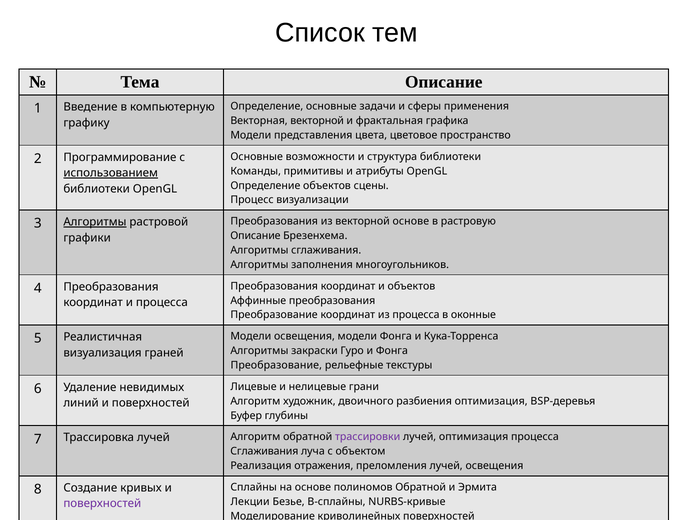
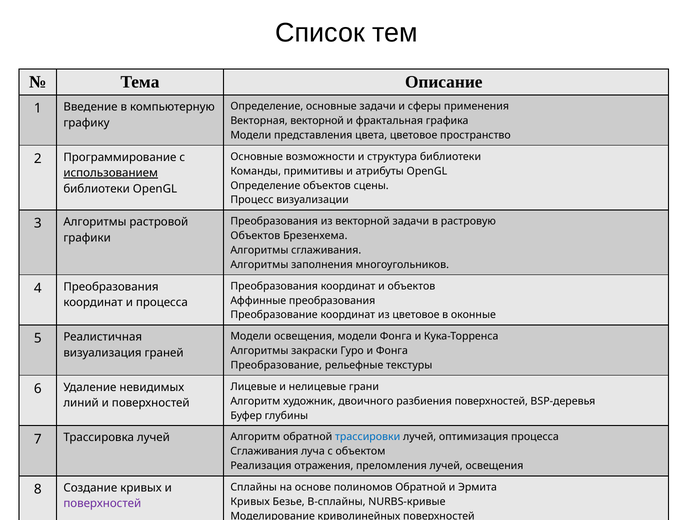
векторной основе: основе -> задачи (411, 221)
Алгоритмы underline: present -> none (95, 222)
Описание: Описание -> Объектов (255, 236)
из процесса: процесса -> цветовое (416, 315)
разбиения оптимизация: оптимизация -> поверхностей (491, 401)
трассировки colour: purple -> blue (368, 437)
Лекции: Лекции -> Кривых (250, 501)
